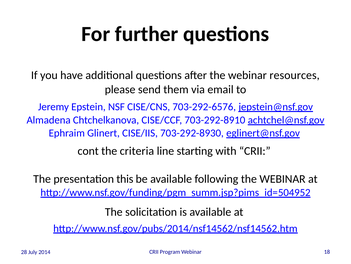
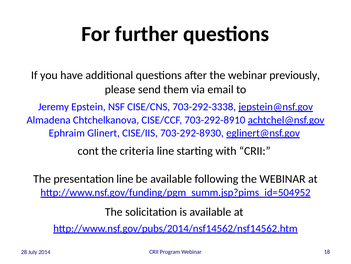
resources: resources -> previously (295, 75)
703-292-6576: 703-292-6576 -> 703-292-3338 (204, 107)
presentation this: this -> line (125, 179)
